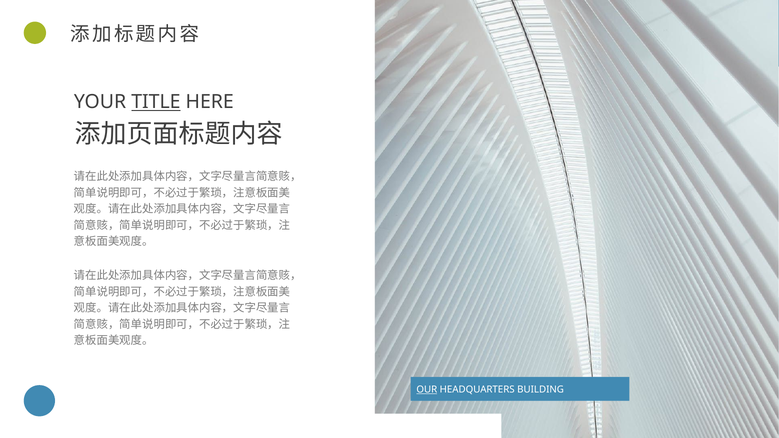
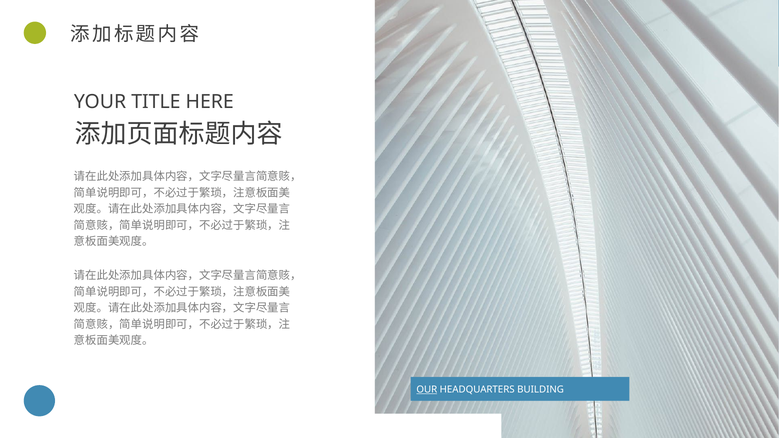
TITLE underline: present -> none (156, 102)
